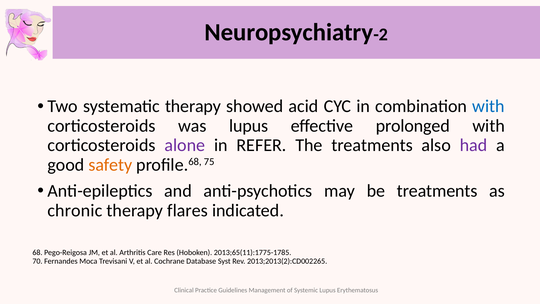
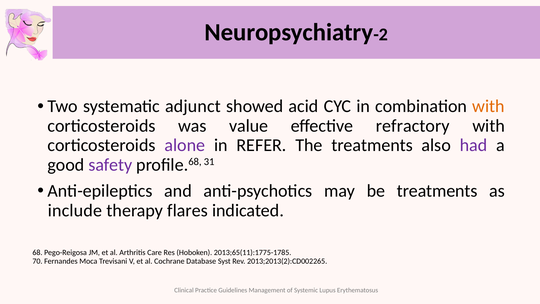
systematic therapy: therapy -> adjunct (193, 106)
with colour: blue -> orange (489, 106)
was lupus: lupus -> value (249, 126)
prolonged: prolonged -> refractory (413, 126)
safety colour: orange -> purple (110, 165)
75: 75 -> 31 (209, 162)
chronic: chronic -> include (75, 210)
